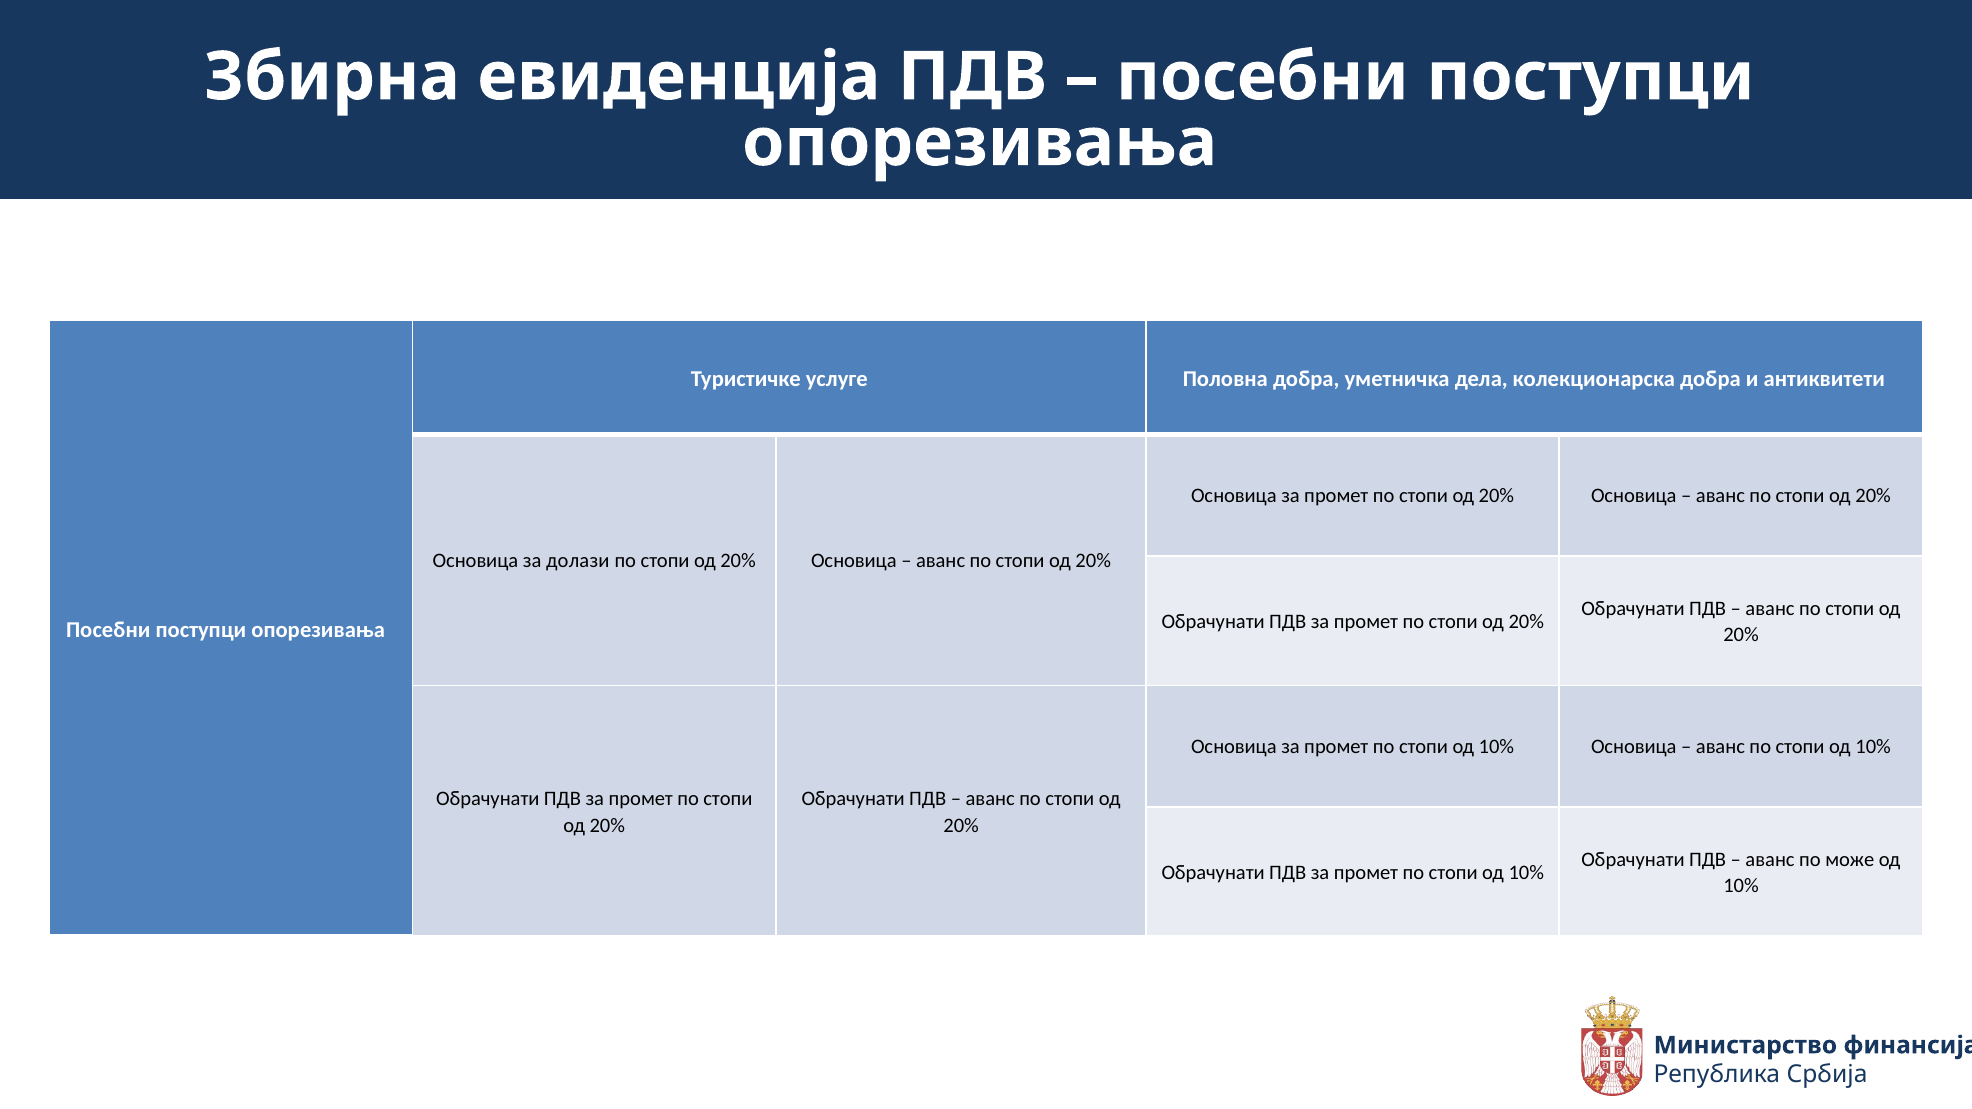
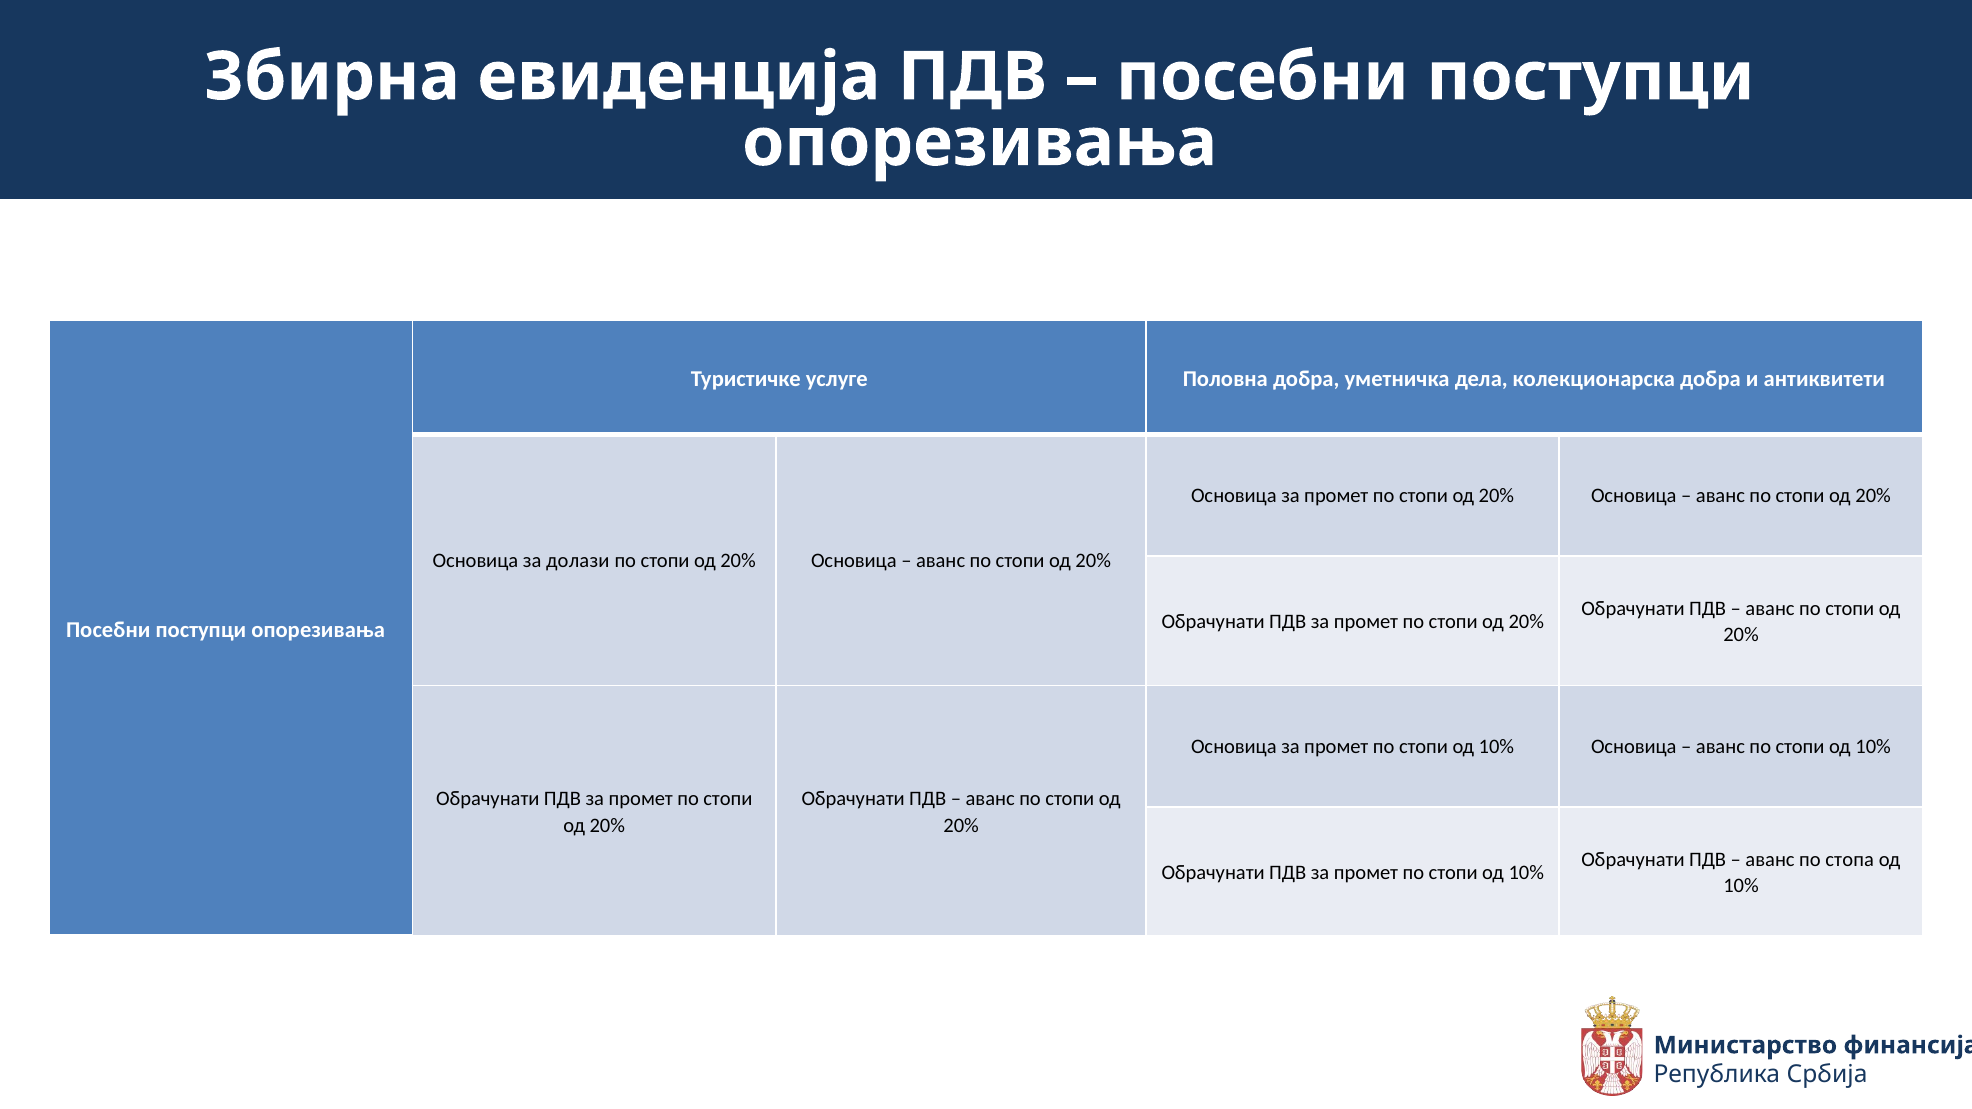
може: може -> стопа (1850, 859)
